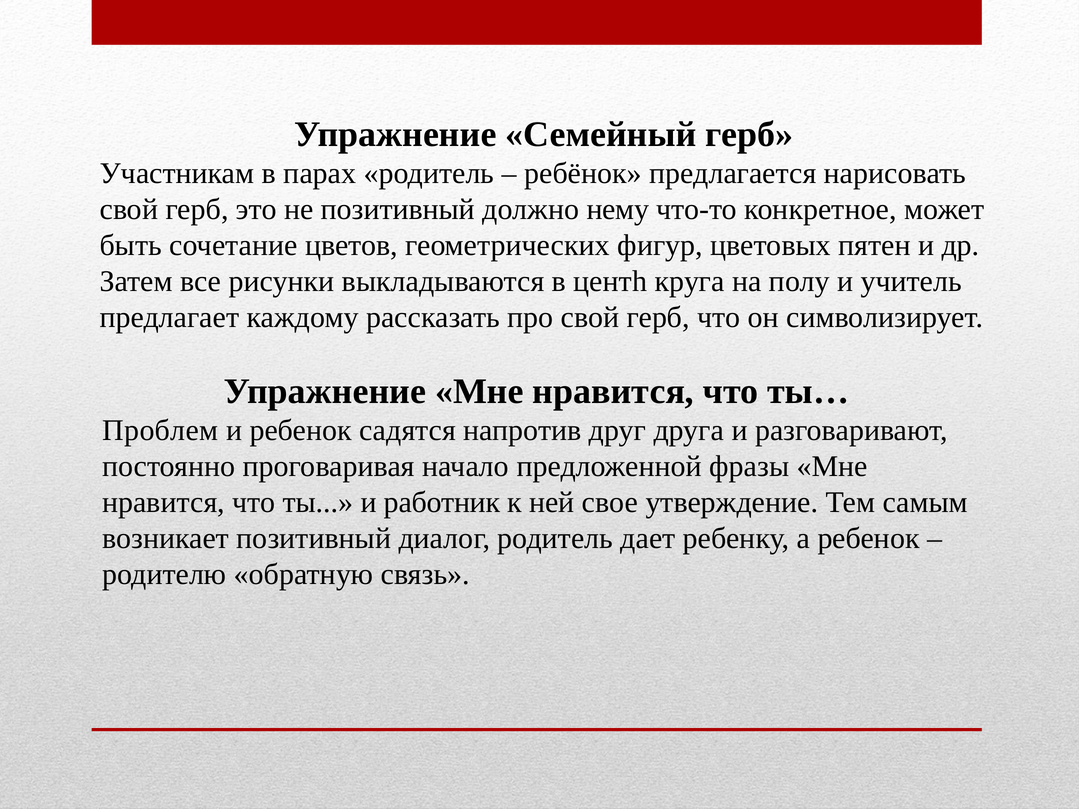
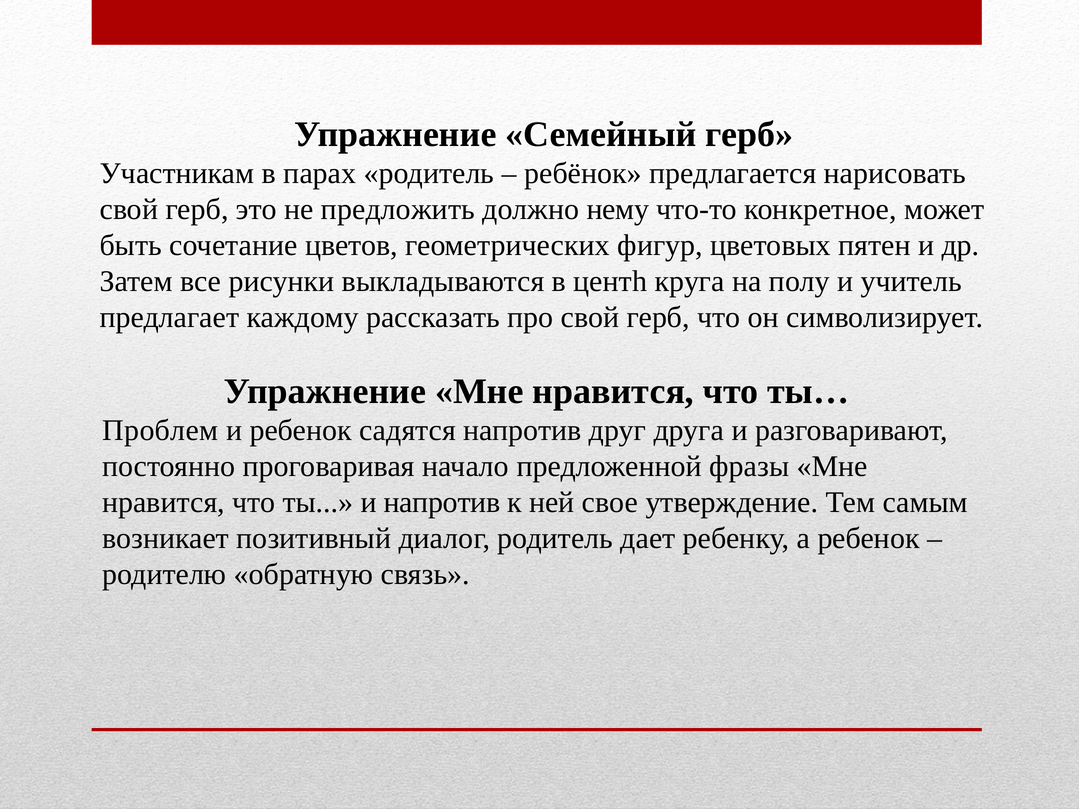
не позитивный: позитивный -> предложить (398, 210)
и работник: работник -> напротив (442, 503)
